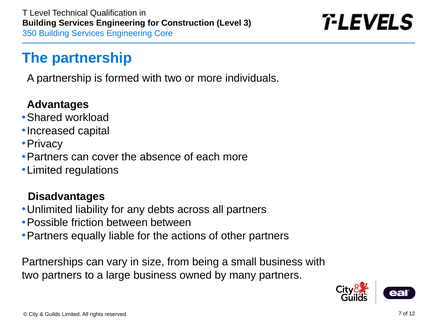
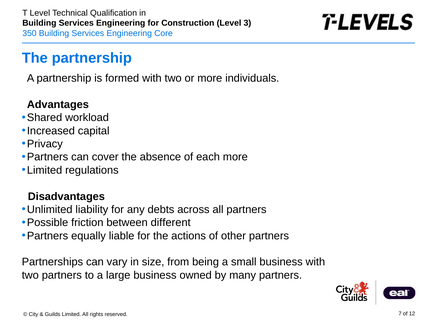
between between: between -> different (171, 222)
